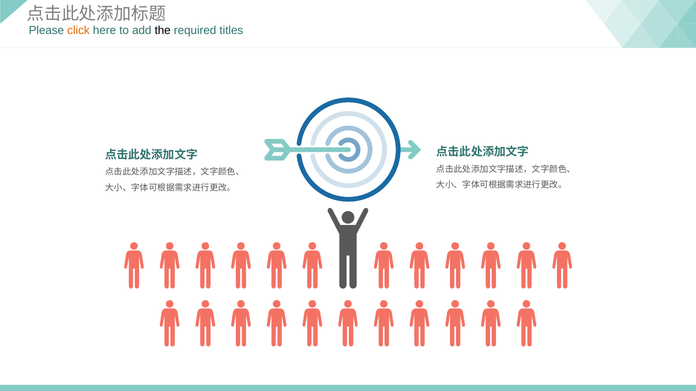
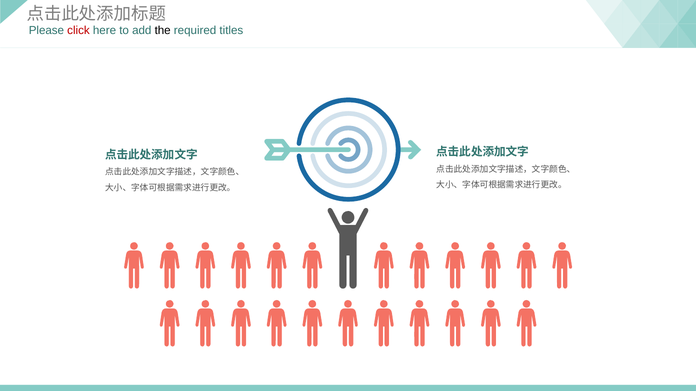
click colour: orange -> red (78, 30)
